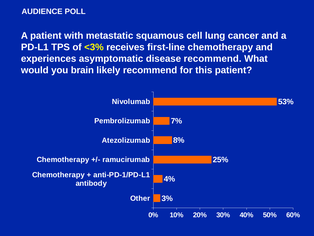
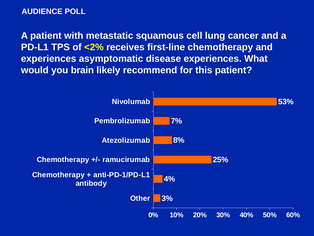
<3%: <3% -> <2% (94, 47)
disease recommend: recommend -> experiences (213, 59)
